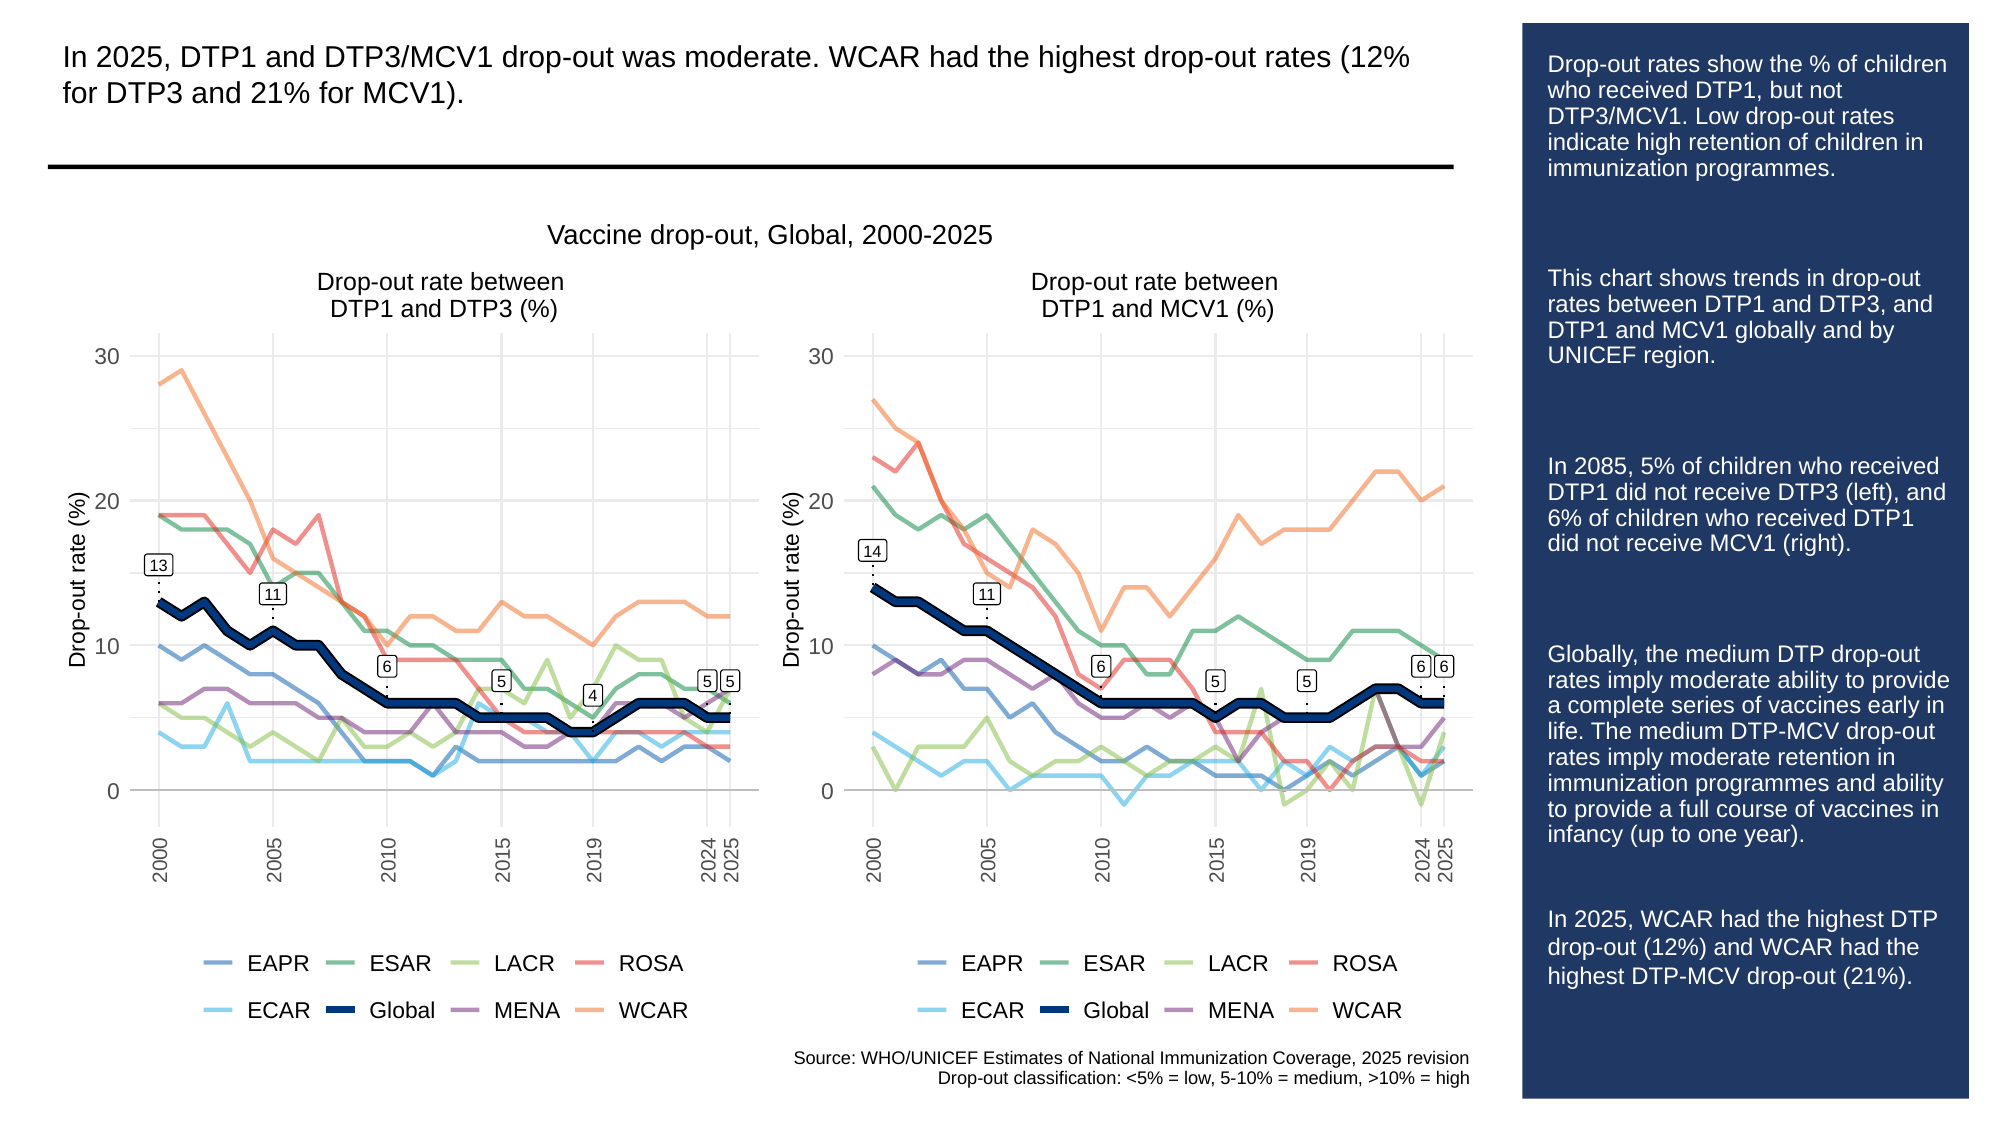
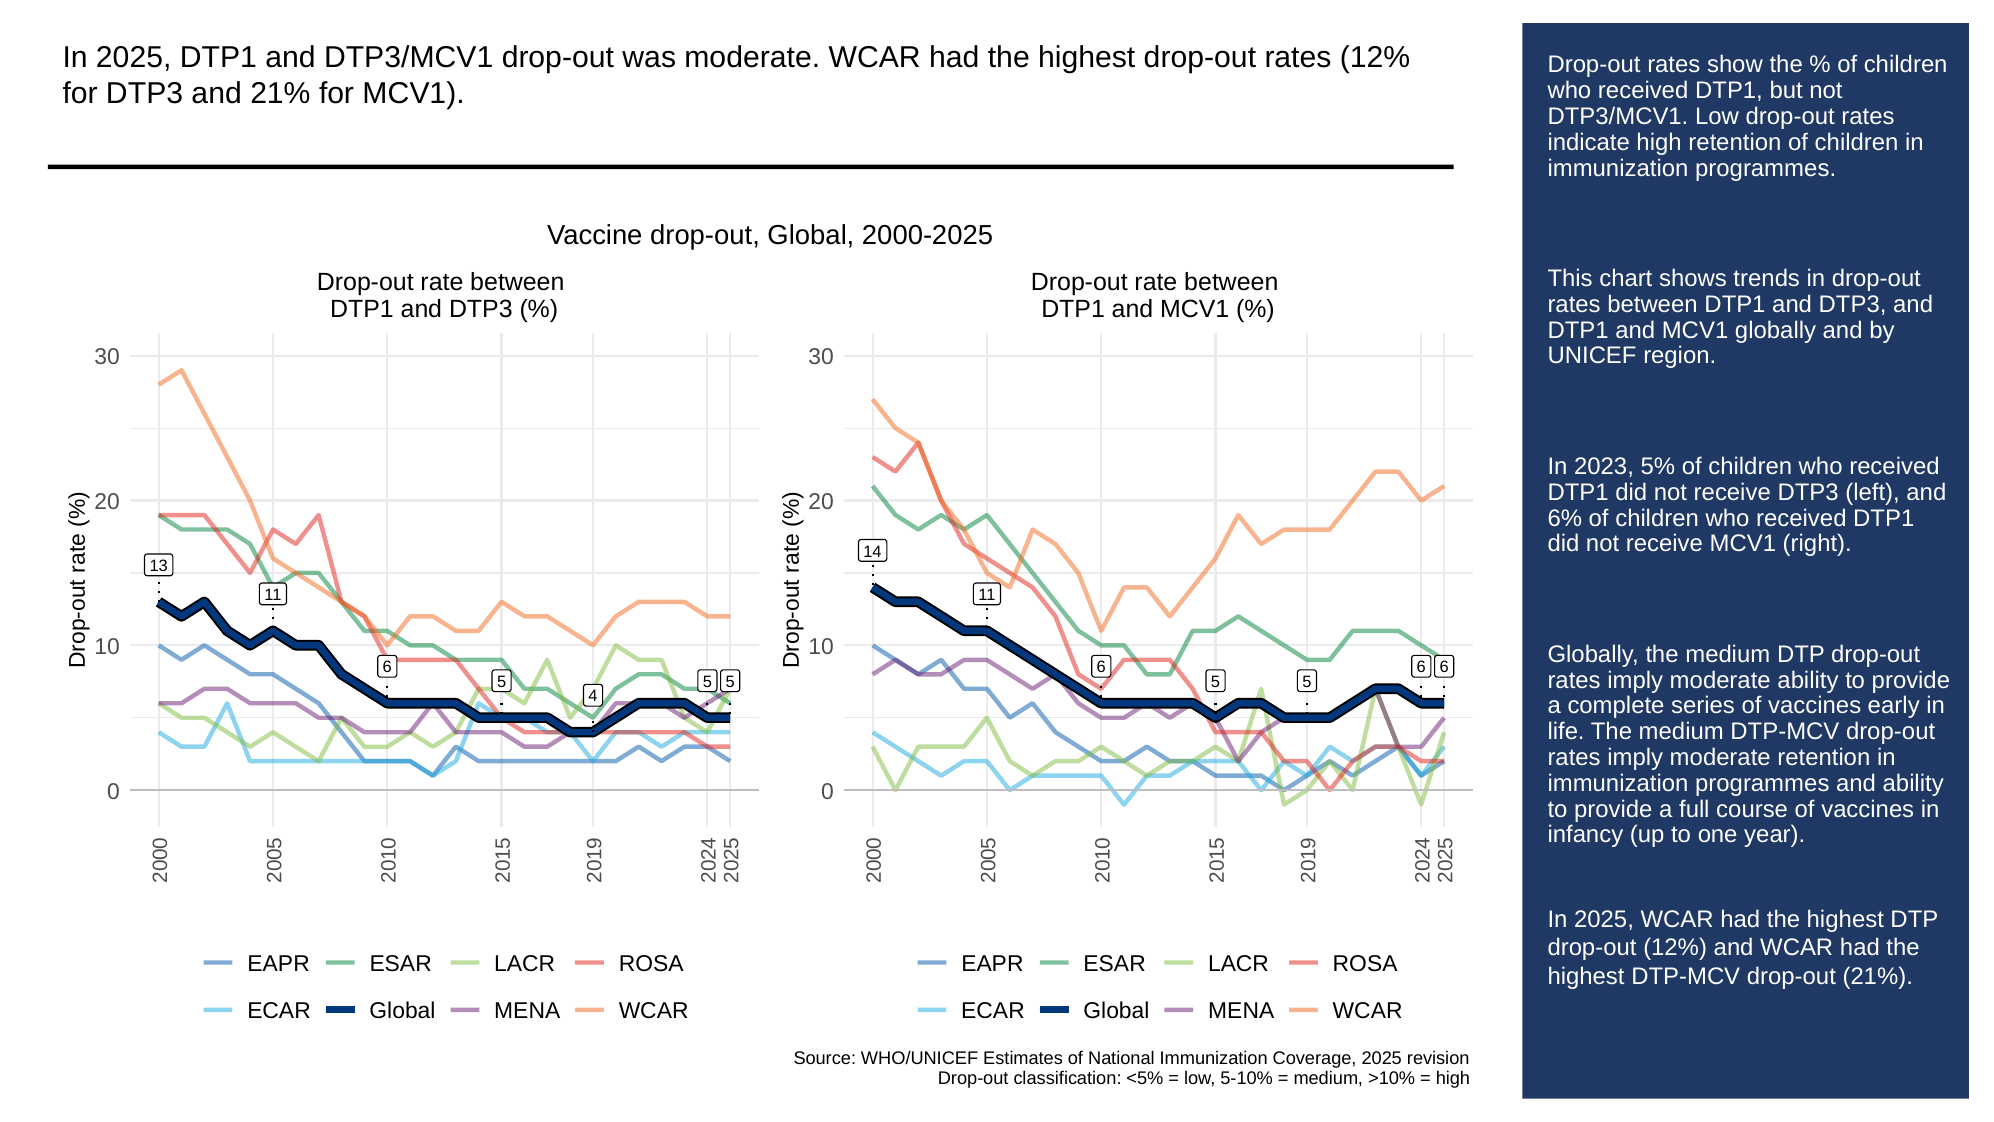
2085: 2085 -> 2023 (1604, 466)
